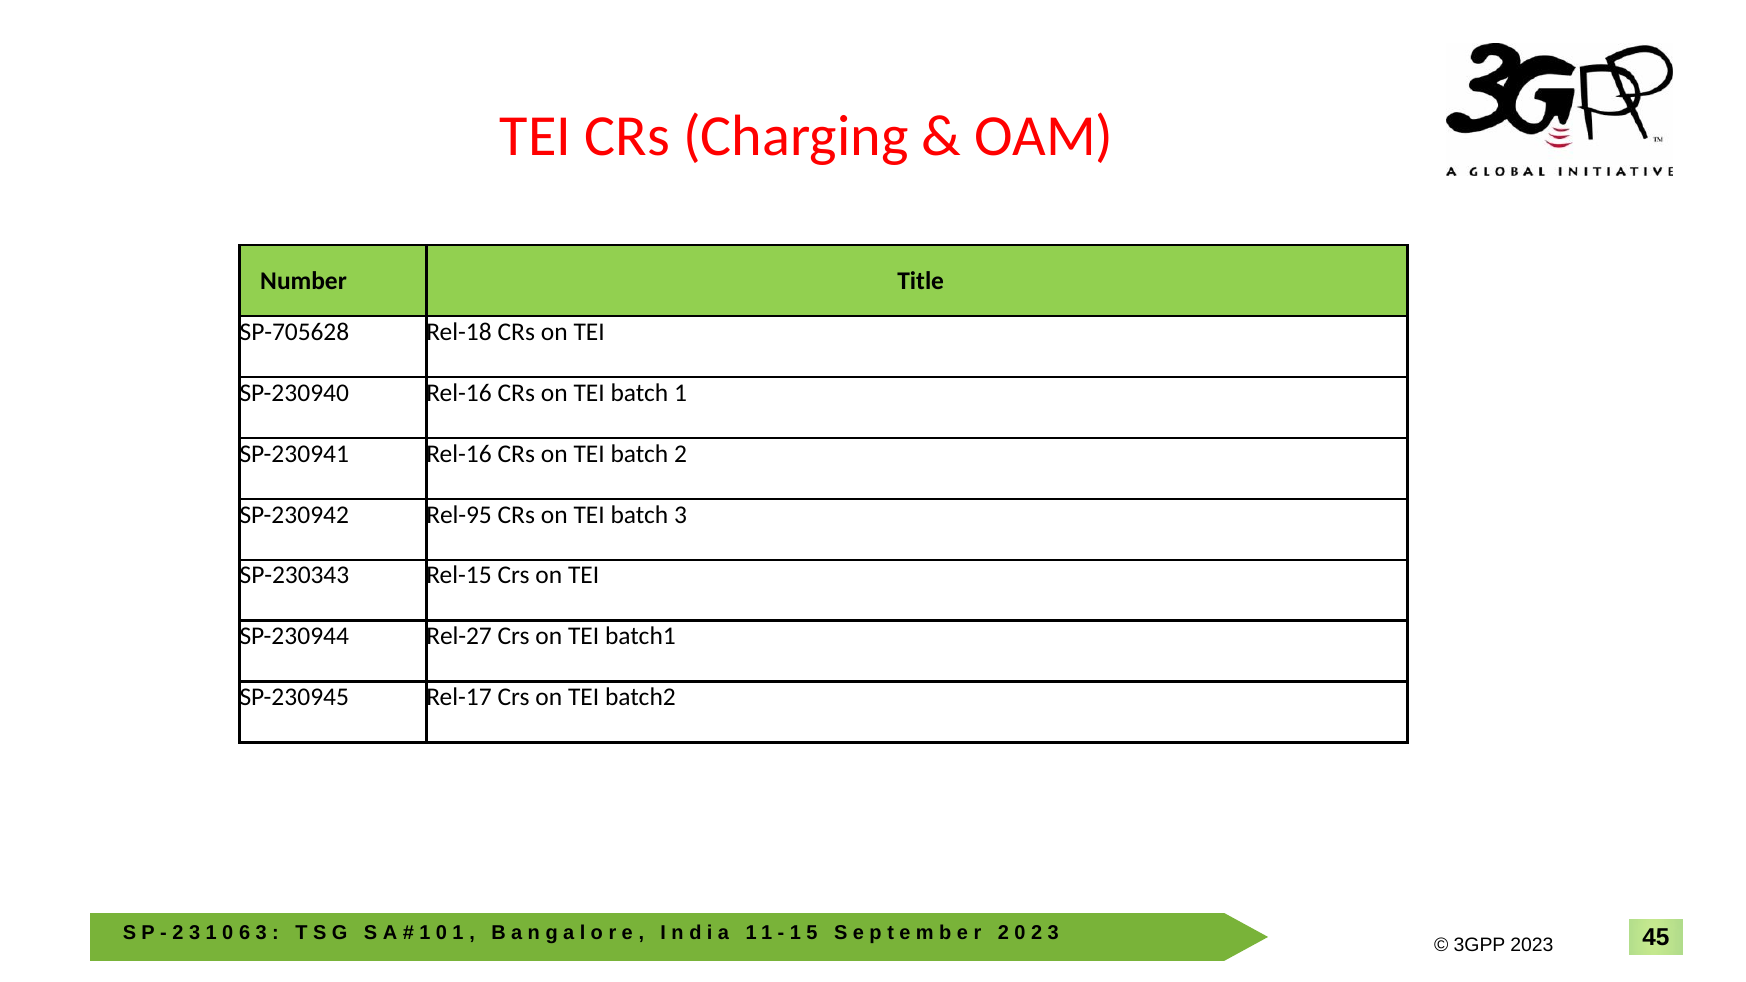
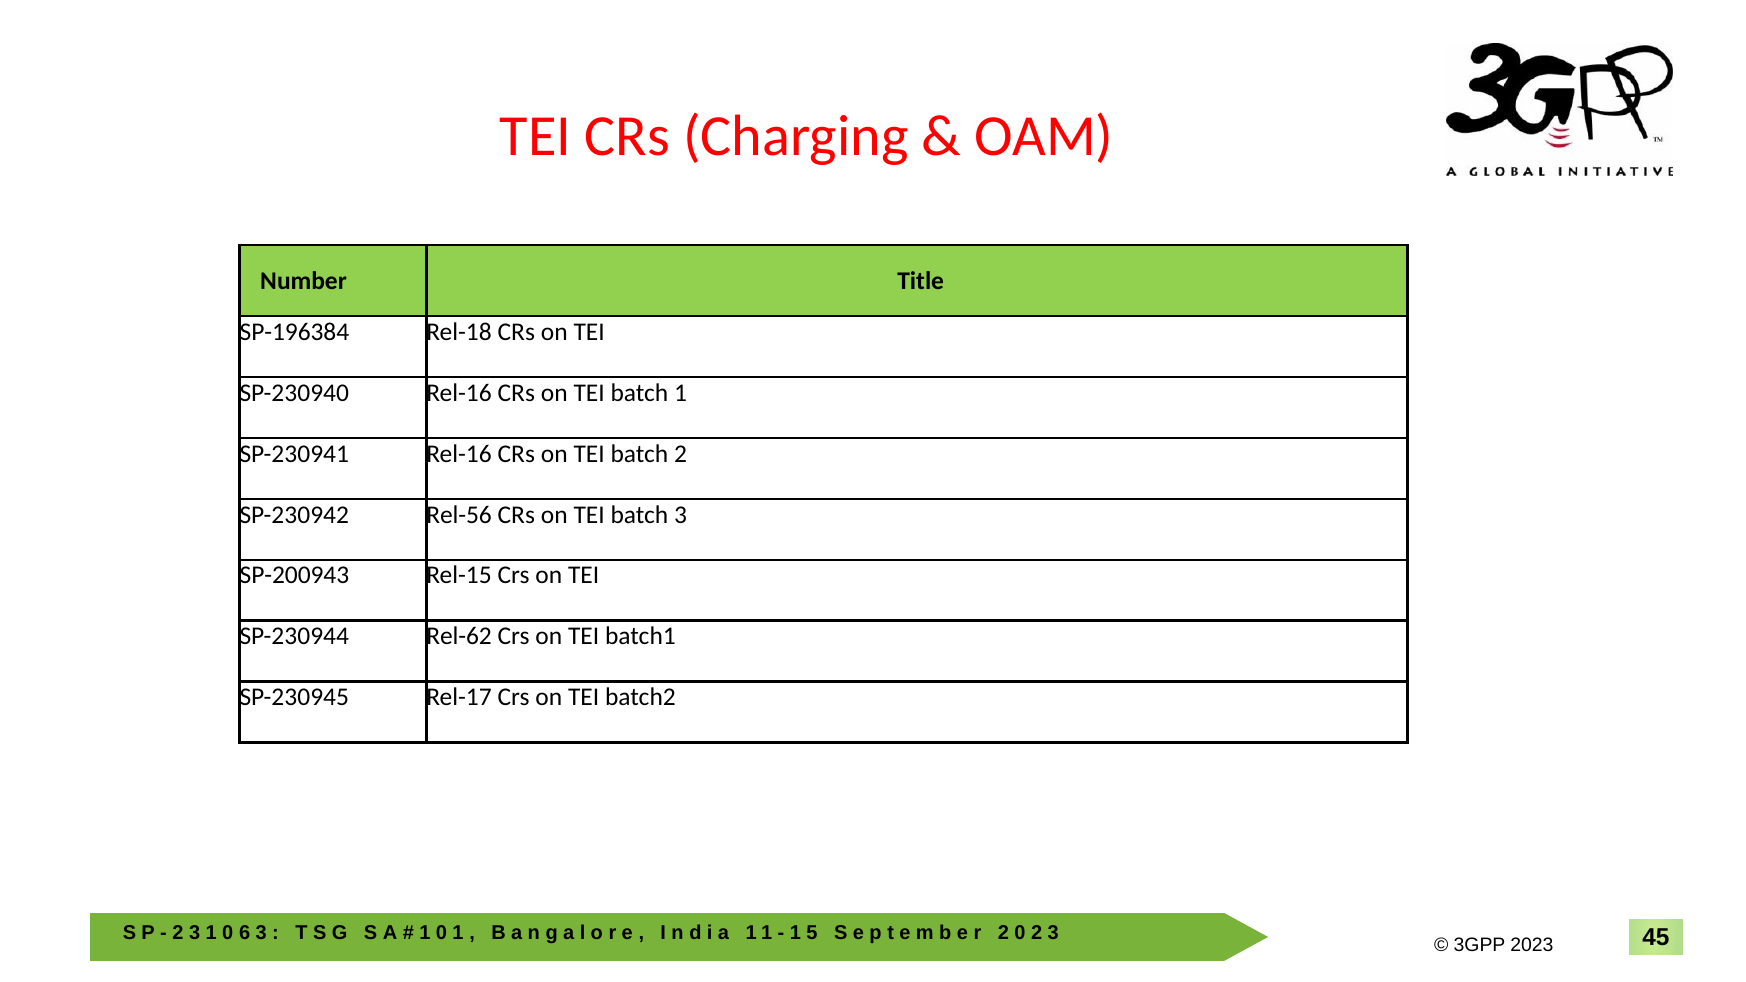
SP-705628: SP-705628 -> SP-196384 (294, 332)
Rel-95: Rel-95 -> Rel-56 (459, 515)
SP-230343: SP-230343 -> SP-200943 (294, 576)
Rel-27: Rel-27 -> Rel-62 (459, 636)
